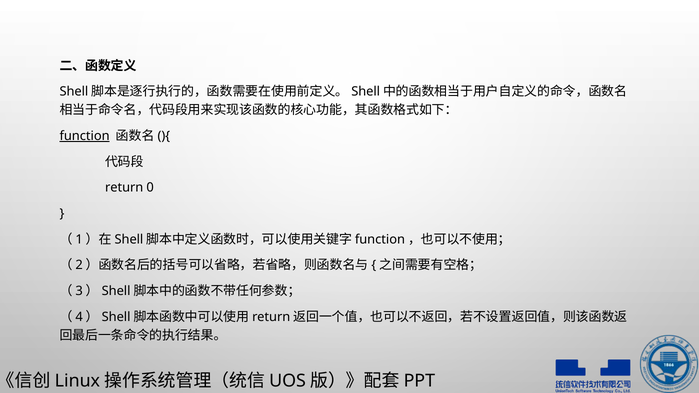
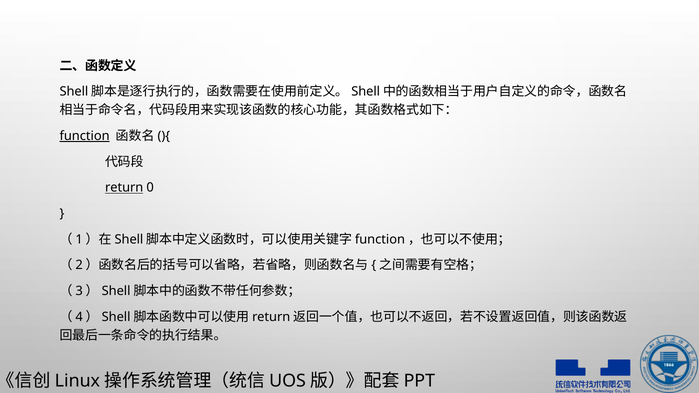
return underline: none -> present (124, 188)
